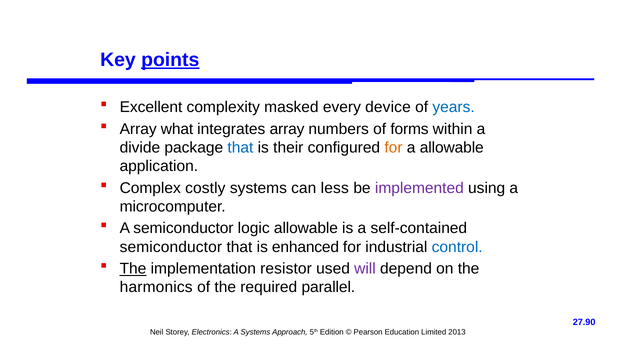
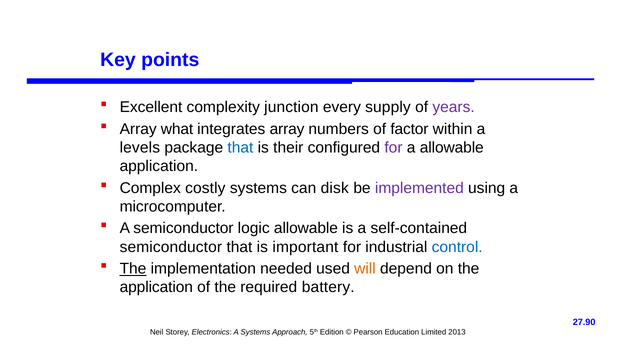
points underline: present -> none (170, 60)
masked: masked -> junction (291, 107)
device: device -> supply (388, 107)
years colour: blue -> purple (454, 107)
forms: forms -> factor (409, 129)
divide: divide -> levels (140, 148)
for colour: orange -> purple (393, 148)
less: less -> disk (335, 188)
enhanced: enhanced -> important (305, 247)
resistor: resistor -> needed (286, 269)
will colour: purple -> orange (365, 269)
harmonics: harmonics -> application (156, 287)
parallel: parallel -> battery (328, 287)
